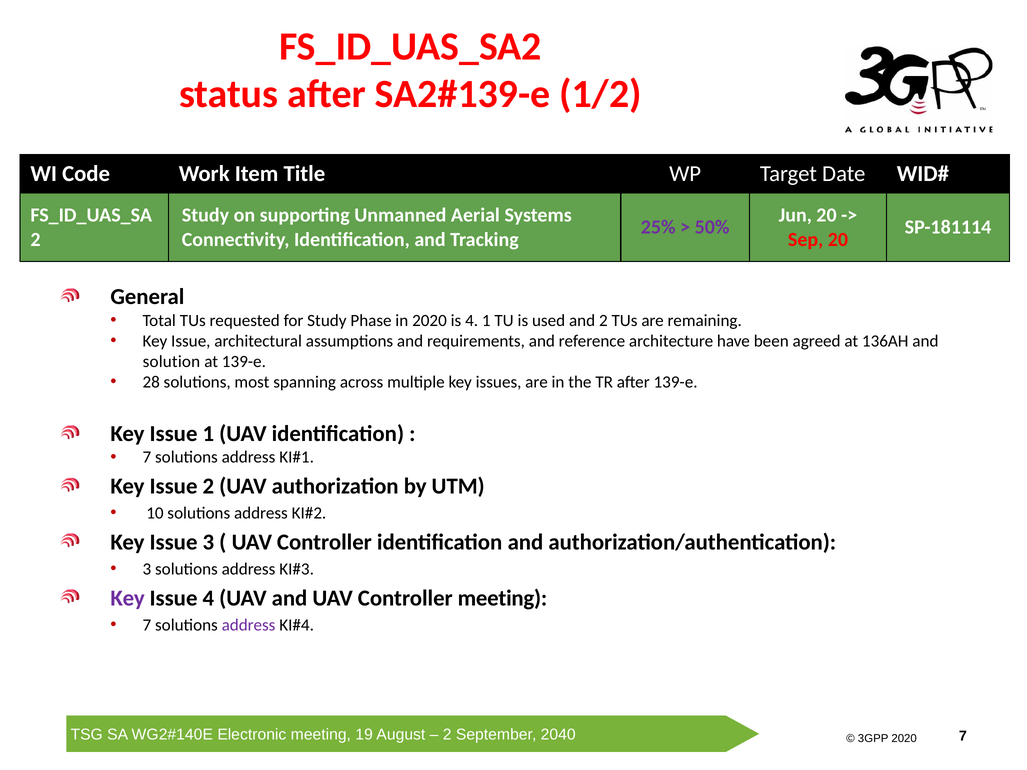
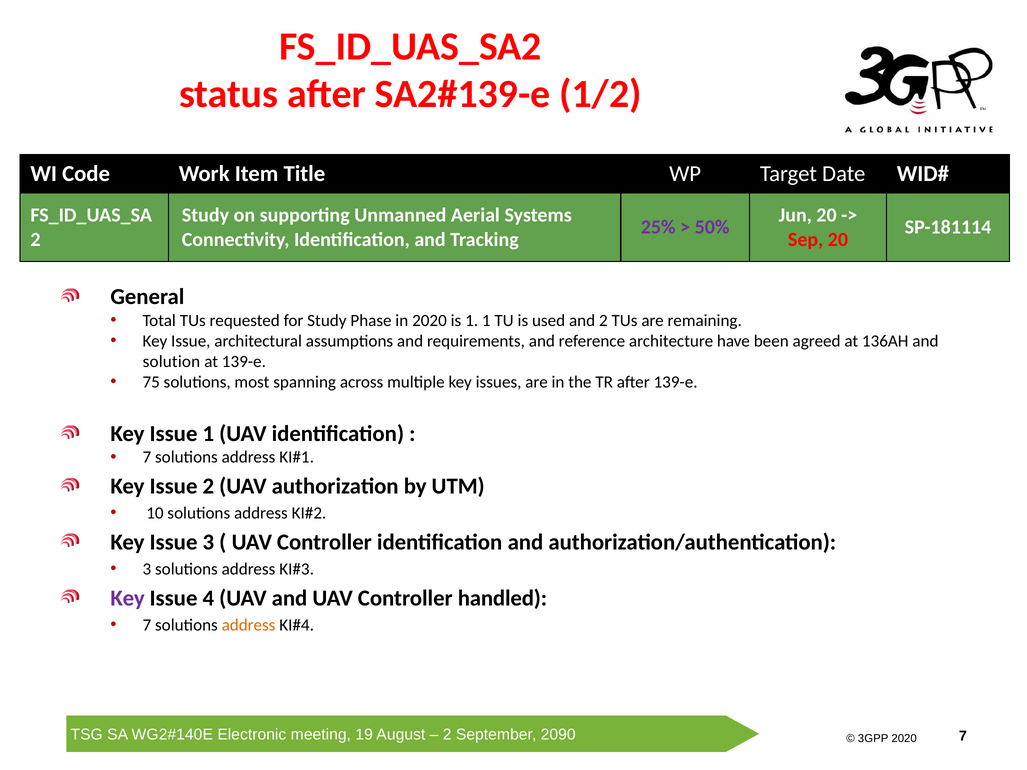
is 4: 4 -> 1 (472, 321)
28: 28 -> 75 (151, 382)
Controller meeting: meeting -> handled (502, 598)
address colour: purple -> orange (249, 625)
2040: 2040 -> 2090 (558, 735)
